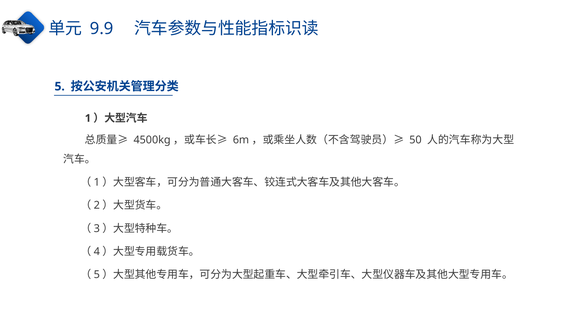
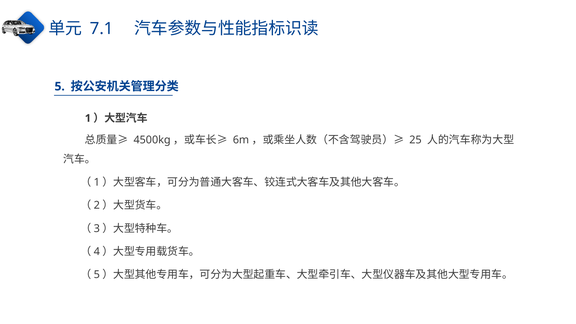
9.9: 9.9 -> 7.1 (102, 29)
50: 50 -> 25 (415, 140)
